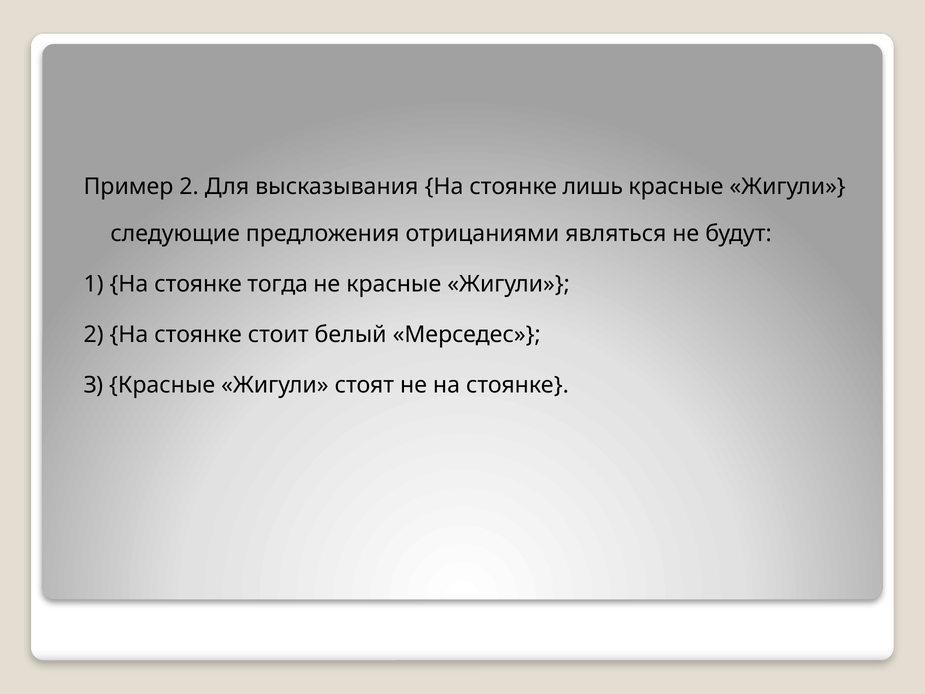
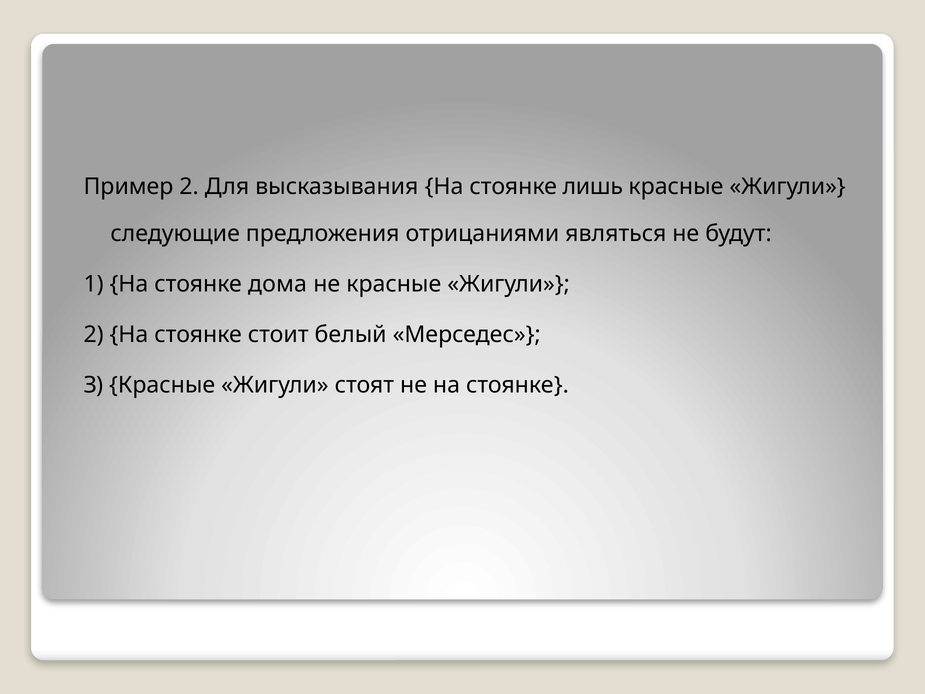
тогда: тогда -> дома (277, 284)
